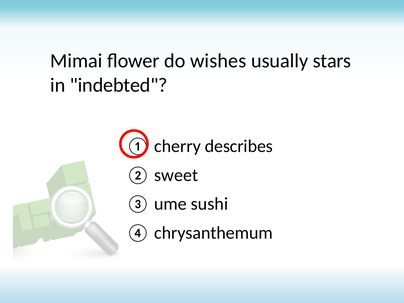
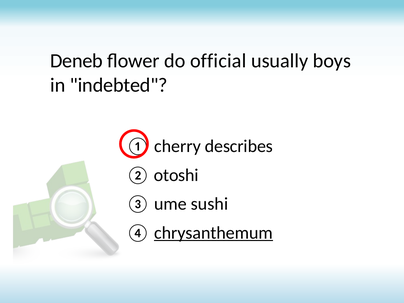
Mimai: Mimai -> Deneb (76, 61)
wishes: wishes -> official (218, 61)
stars: stars -> boys (332, 61)
sweet: sweet -> otoshi (176, 175)
chrysanthemum underline: none -> present (214, 233)
